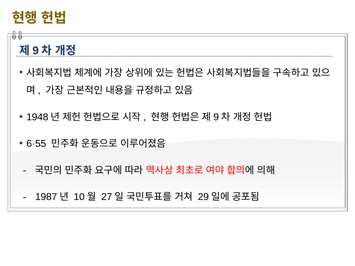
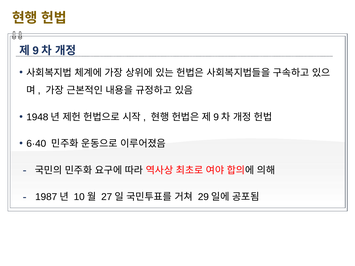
6·55: 6·55 -> 6·40 (36, 144)
